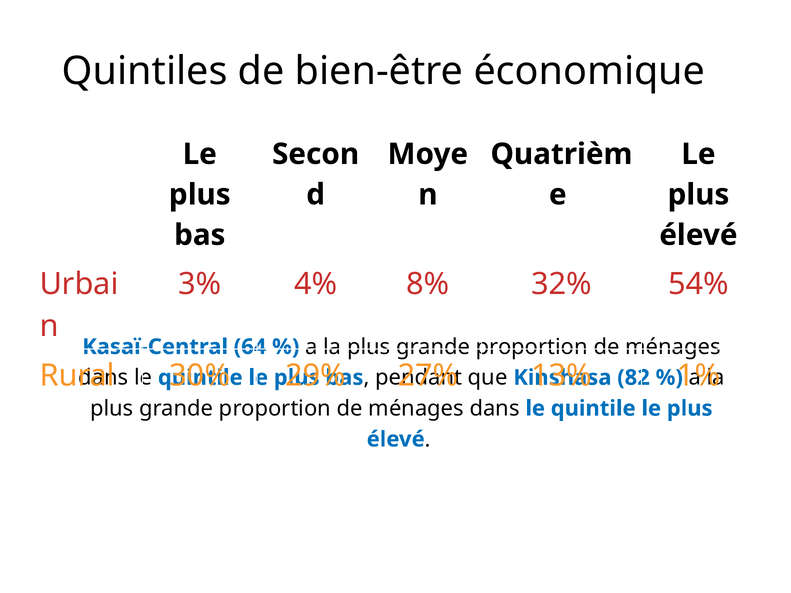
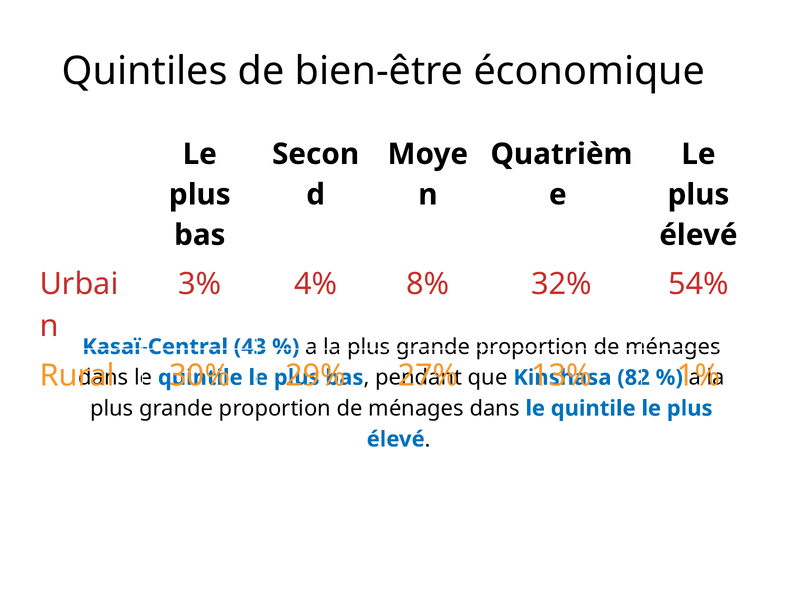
64: 64 -> 43 (250, 347)
